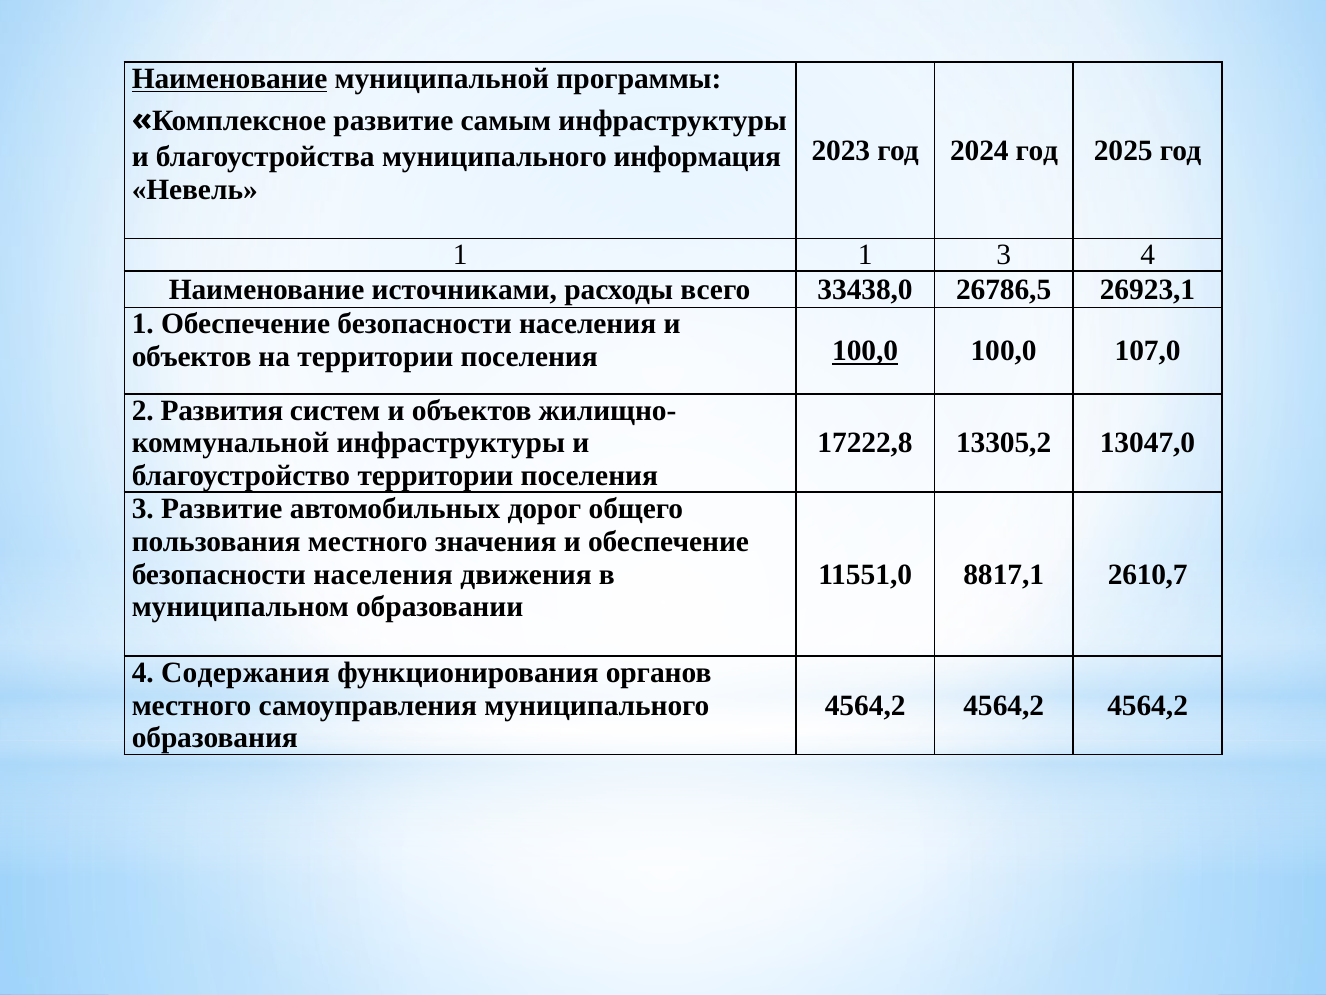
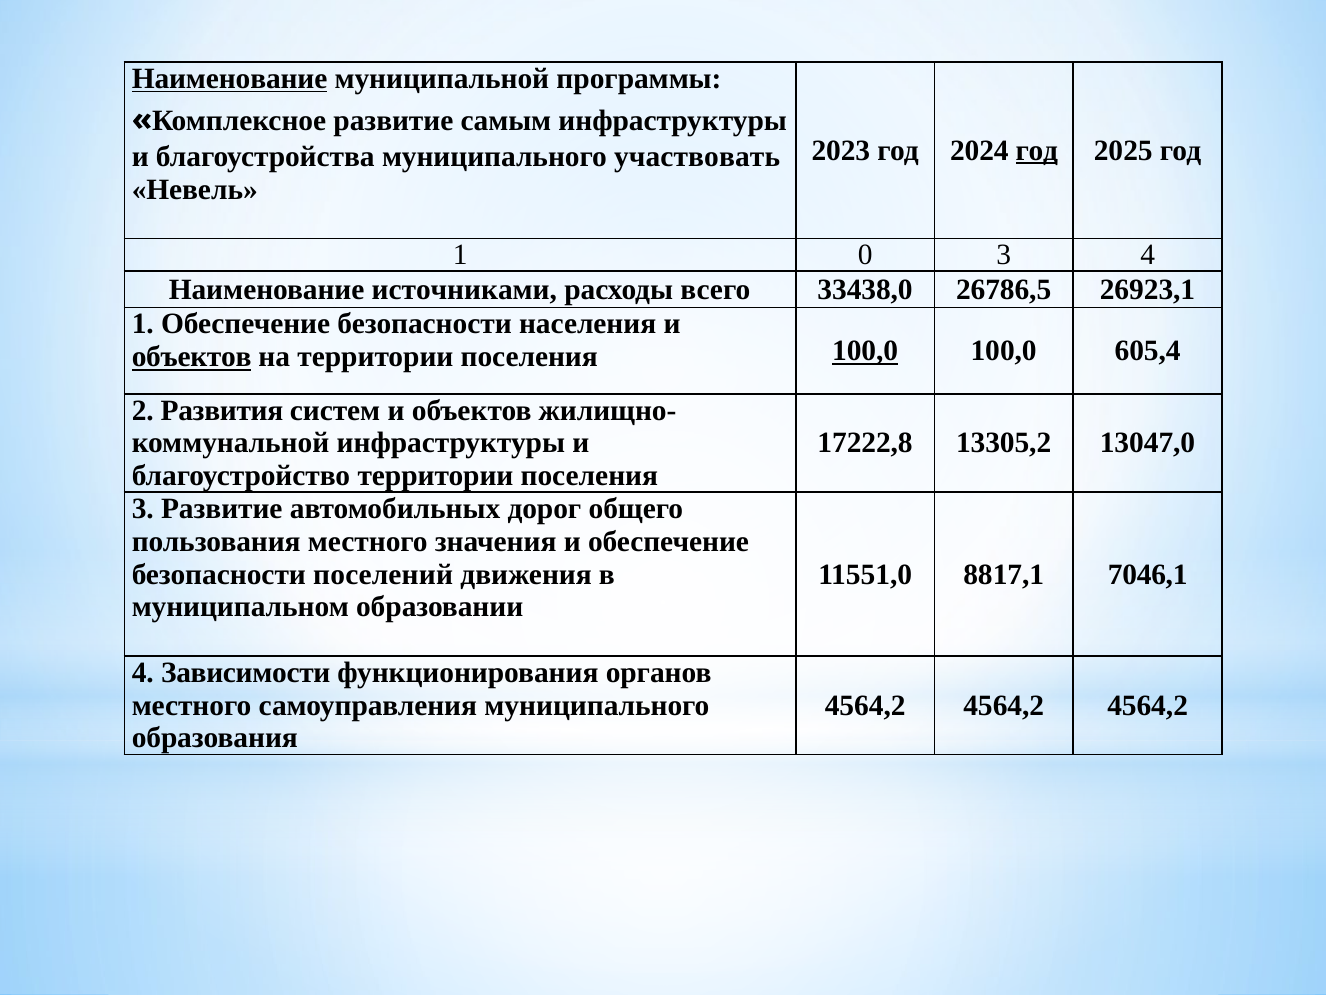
год underline: none -> present (1037, 150)
информация: информация -> участвовать (697, 157)
1 1: 1 -> 0 (865, 255)
объектов underline: none -> present (192, 357)
107,0: 107,0 -> 605,4 (1148, 351)
населения: населения -> поселений (383, 574)
2610,7: 2610,7 -> 7046,1 (1148, 574)
Содержания: Содержания -> Зависимости (246, 672)
